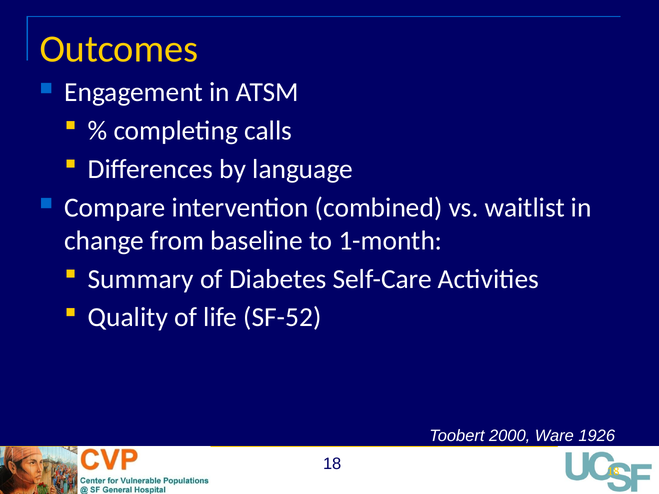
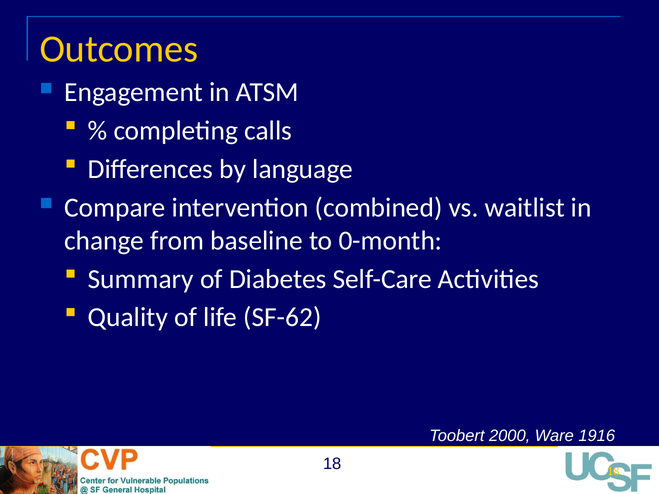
1-month: 1-month -> 0-month (390, 241)
SF-52: SF-52 -> SF-62 (282, 318)
1926: 1926 -> 1916 (597, 436)
